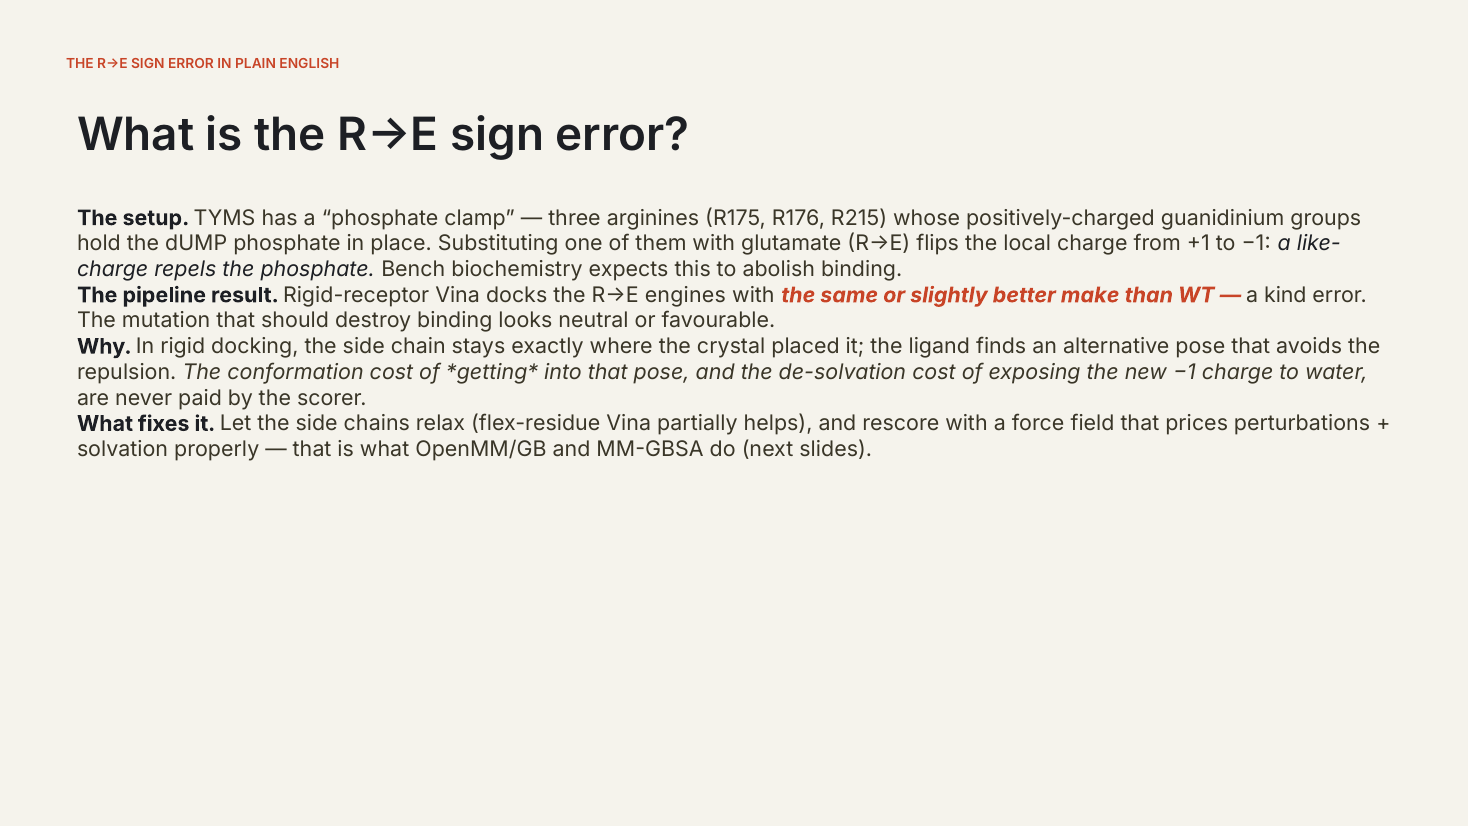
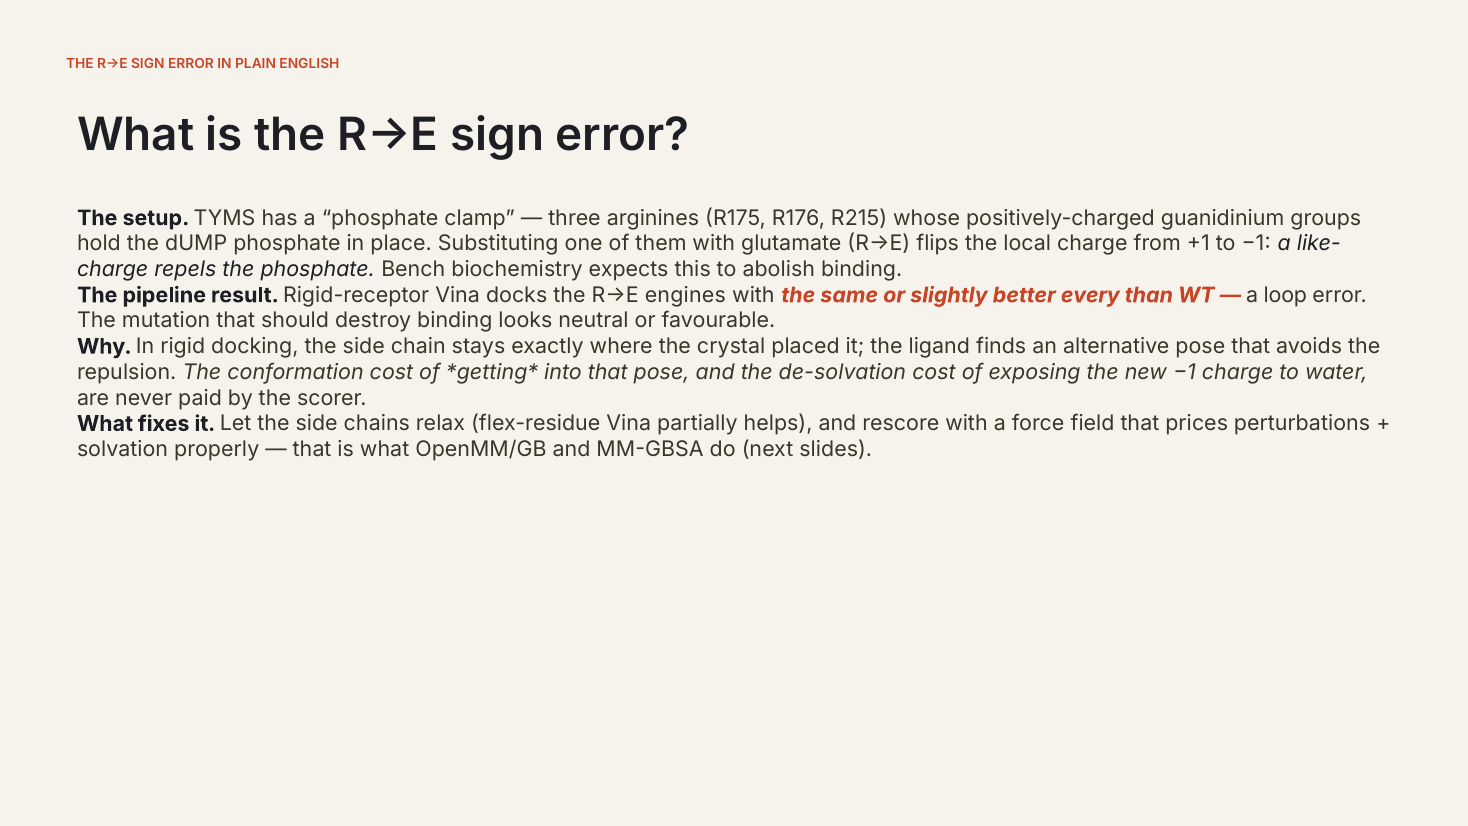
make: make -> every (1090, 295)
kind: kind -> loop (1285, 295)
